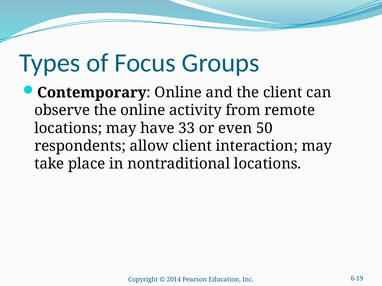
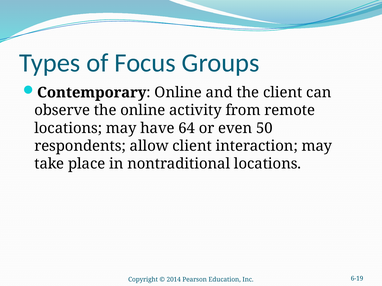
33: 33 -> 64 (187, 128)
